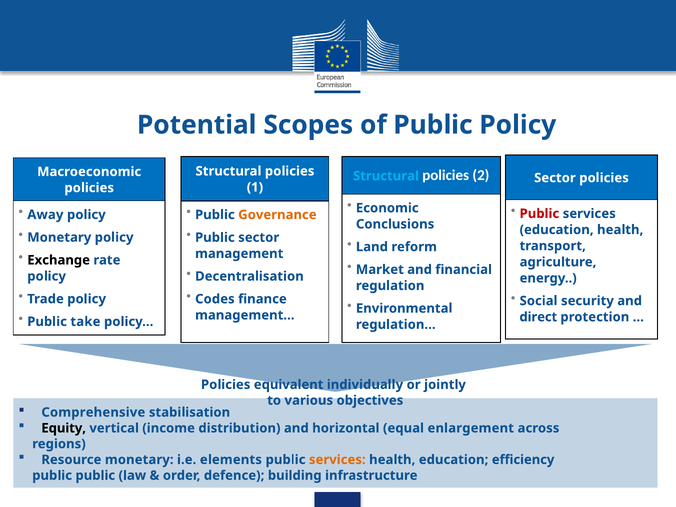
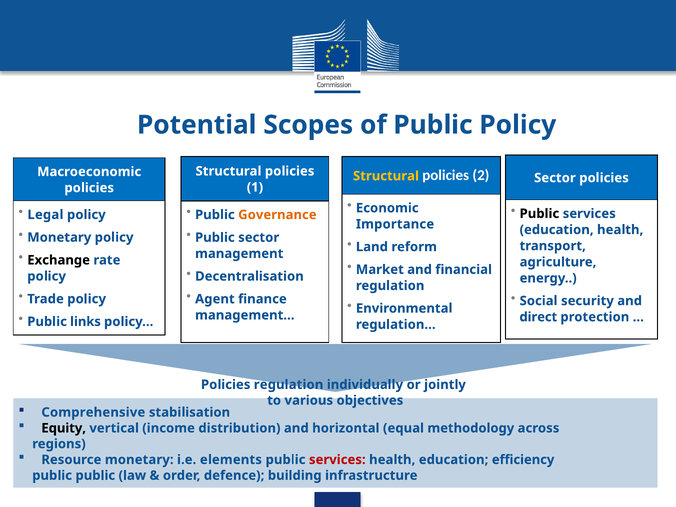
Structural colour: light blue -> yellow (386, 176)
Public colour: red -> black (539, 214)
Away: Away -> Legal (45, 215)
Conclusions: Conclusions -> Importance (395, 224)
Codes: Codes -> Agent (215, 299)
take: take -> links (86, 322)
Policies equivalent: equivalent -> regulation (289, 385)
enlargement: enlargement -> methodology (471, 428)
services colour: orange -> red (337, 460)
